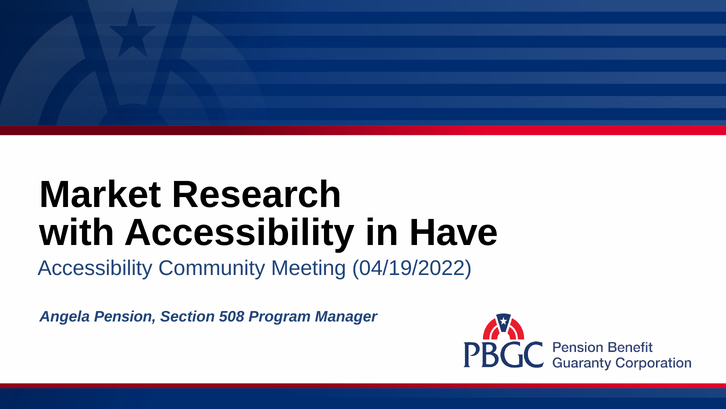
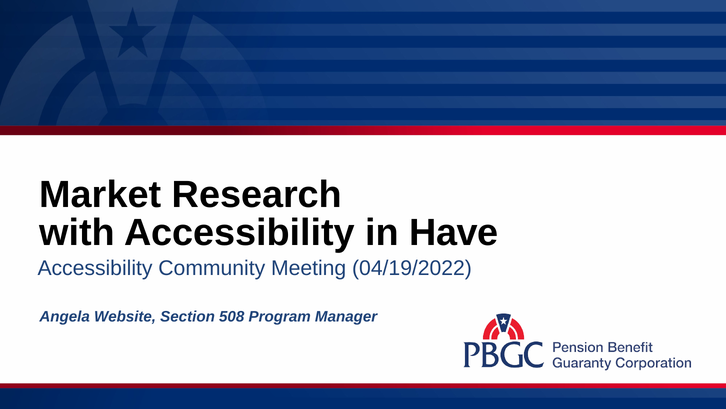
Pension: Pension -> Website (125, 316)
